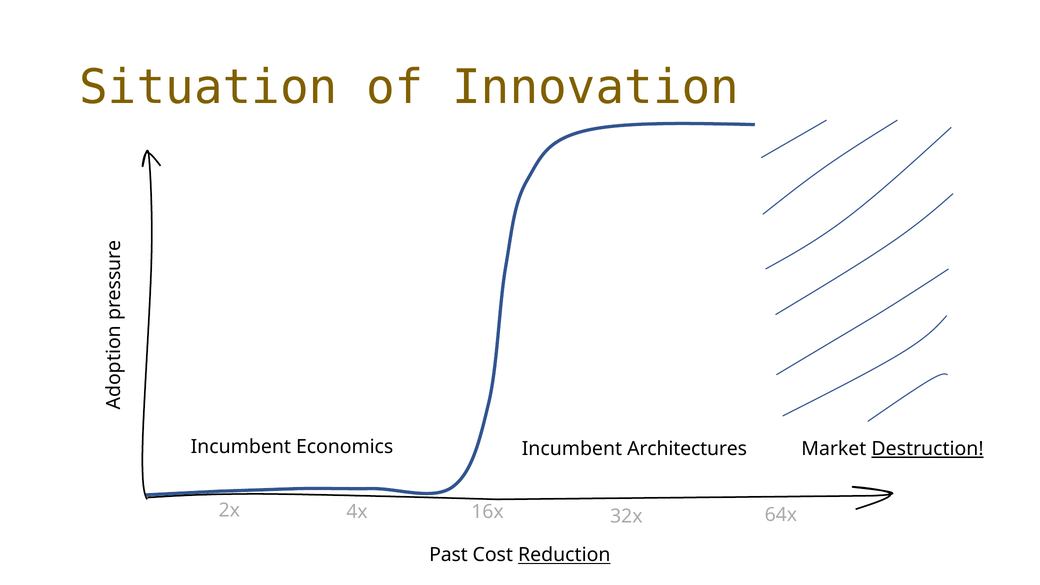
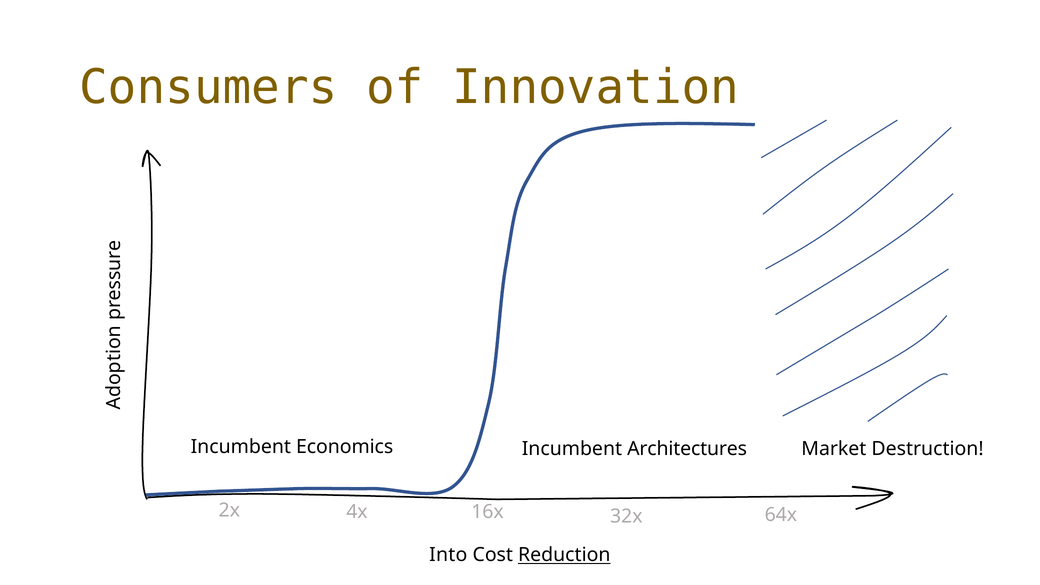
Situation: Situation -> Consumers (208, 87)
Destruction underline: present -> none (928, 449)
Past: Past -> Into (448, 555)
